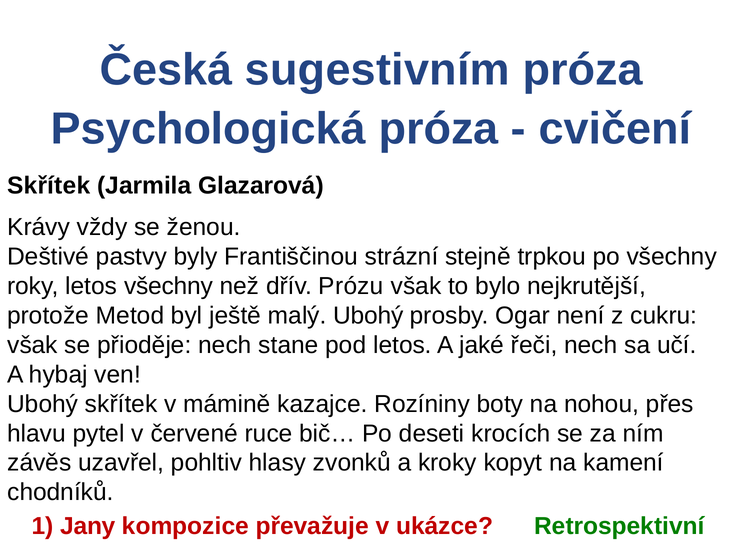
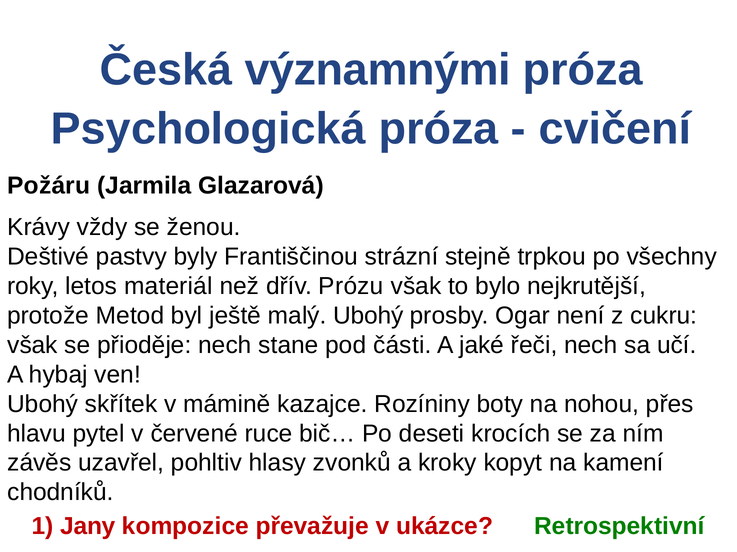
sugestivním: sugestivním -> významnými (378, 70)
Skřítek: Skřítek -> Požáru (49, 186)
letos všechny: všechny -> materiál (168, 287)
pod letos: letos -> části (402, 346)
